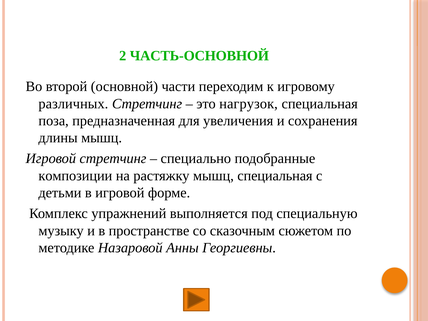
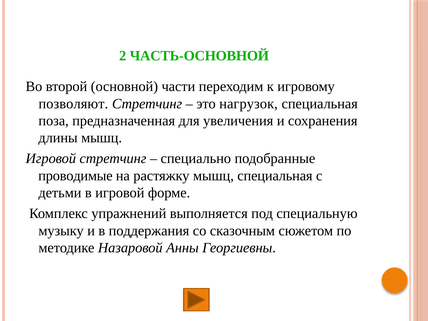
различных: различных -> позволяют (73, 104)
композиции: композиции -> проводимые (75, 176)
пространстве: пространстве -> поддержания (149, 231)
